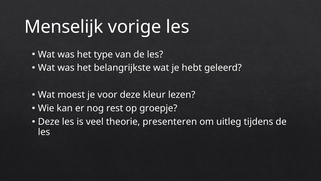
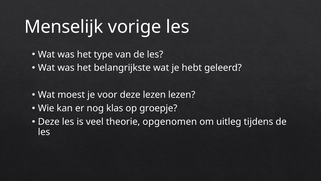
deze kleur: kleur -> lezen (154, 95)
rest: rest -> klas (115, 108)
presenteren: presenteren -> opgenomen (170, 122)
